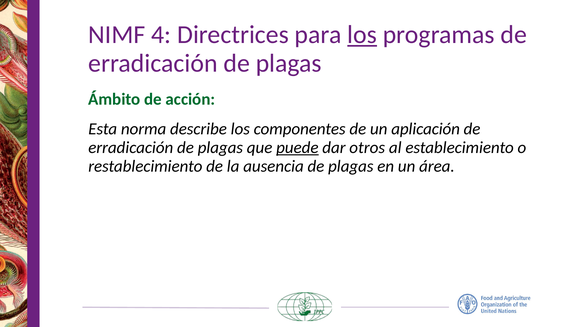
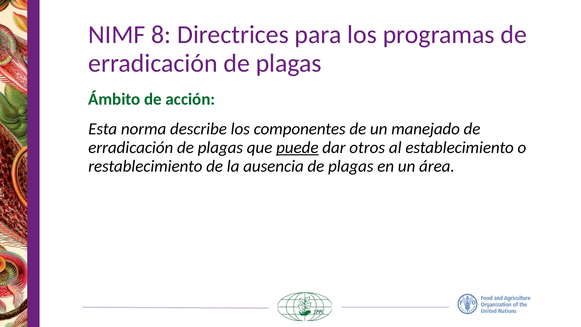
4: 4 -> 8 (161, 35)
los underline: present -> none (362, 35)
aplicación: aplicación -> manejado (426, 129)
